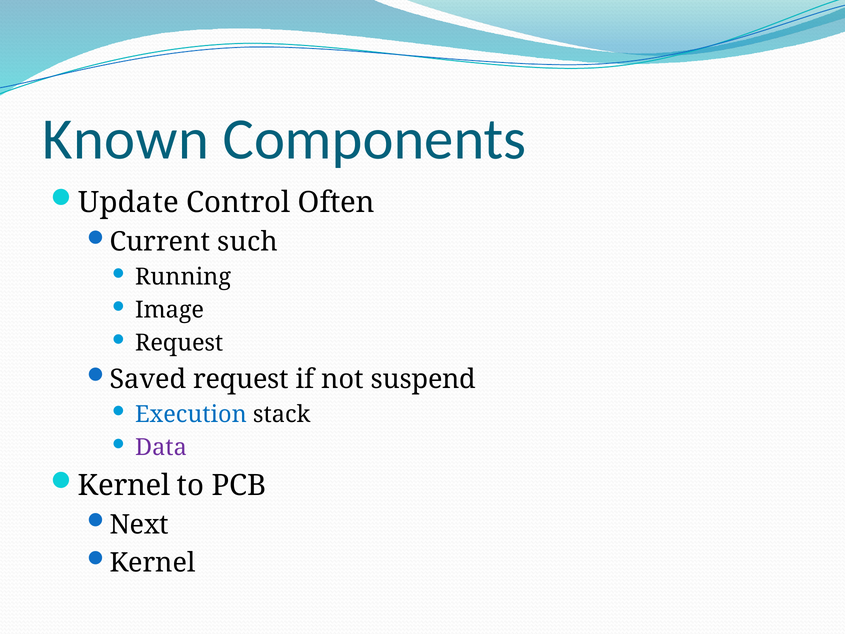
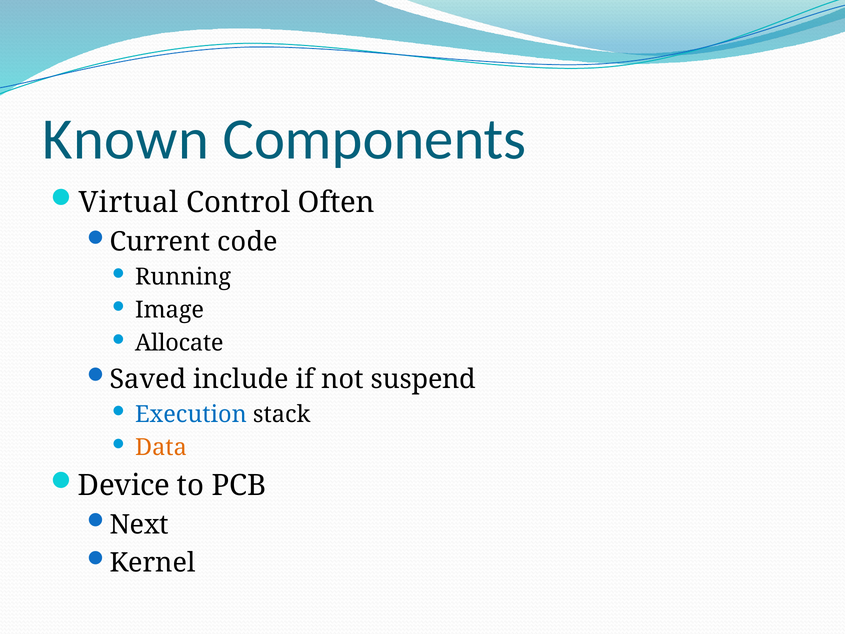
Update: Update -> Virtual (128, 203)
such: such -> code (248, 242)
Request: Request -> Allocate (179, 343)
Saved request: request -> include (241, 379)
Data colour: purple -> orange (161, 447)
Kernel: Kernel -> Device (124, 485)
